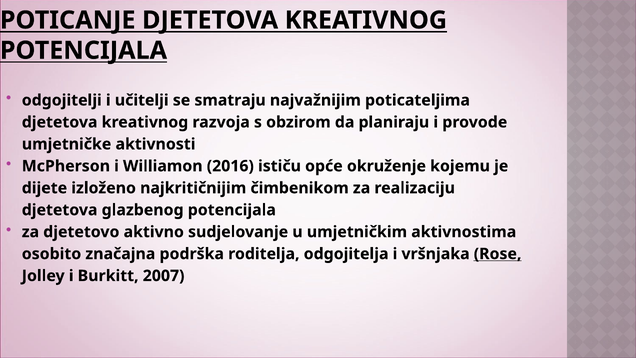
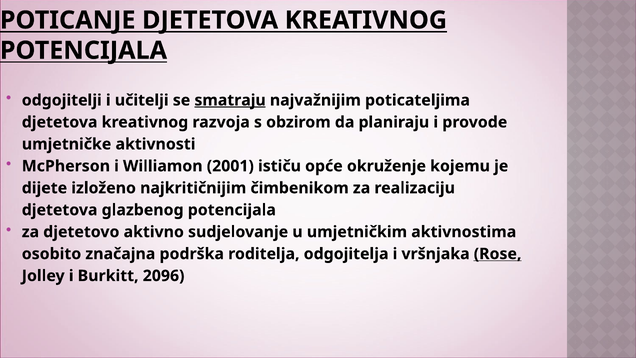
smatraju underline: none -> present (230, 100)
2016: 2016 -> 2001 (230, 166)
2007: 2007 -> 2096 (164, 276)
